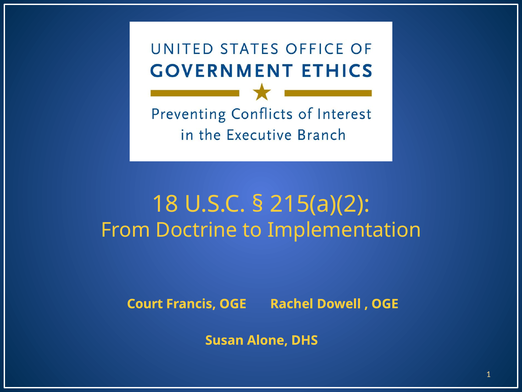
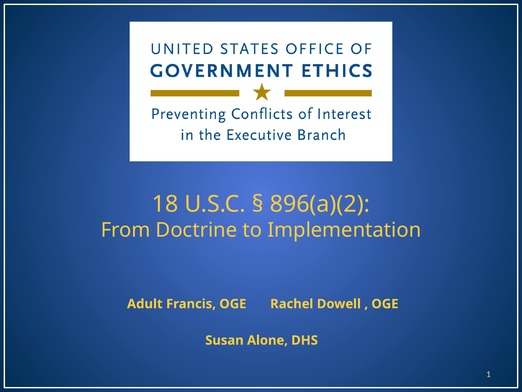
215(a)(2: 215(a)(2 -> 896(a)(2 (320, 204)
Court: Court -> Adult (145, 304)
